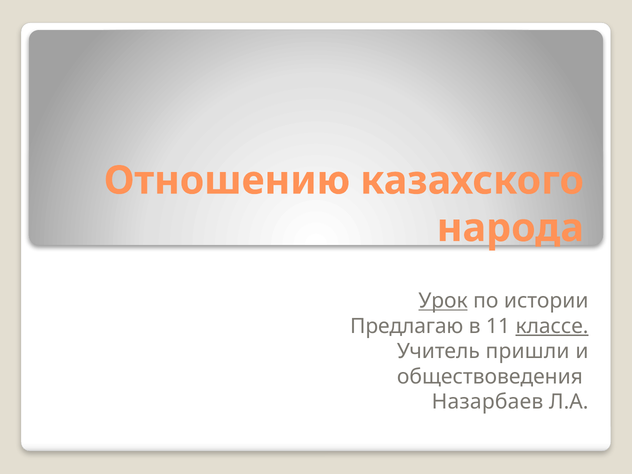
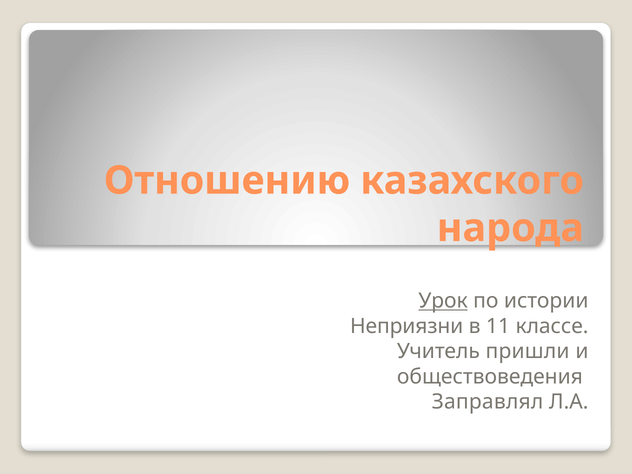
Предлагаю: Предлагаю -> Неприязни (407, 326)
классе underline: present -> none (552, 326)
Назарбаев: Назарбаев -> Заправлял (487, 402)
